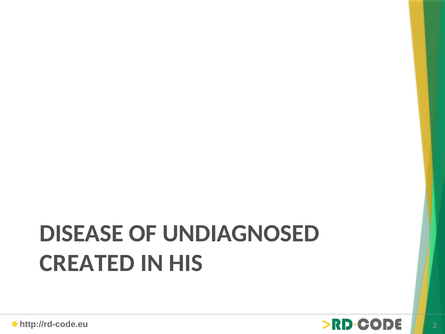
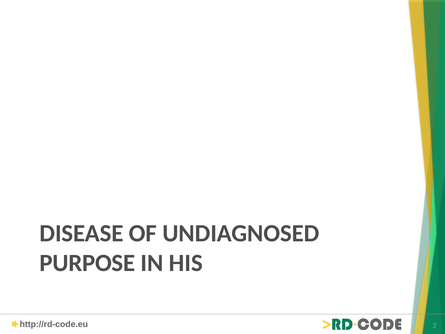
CREATED: CREATED -> PURPOSE (87, 263)
